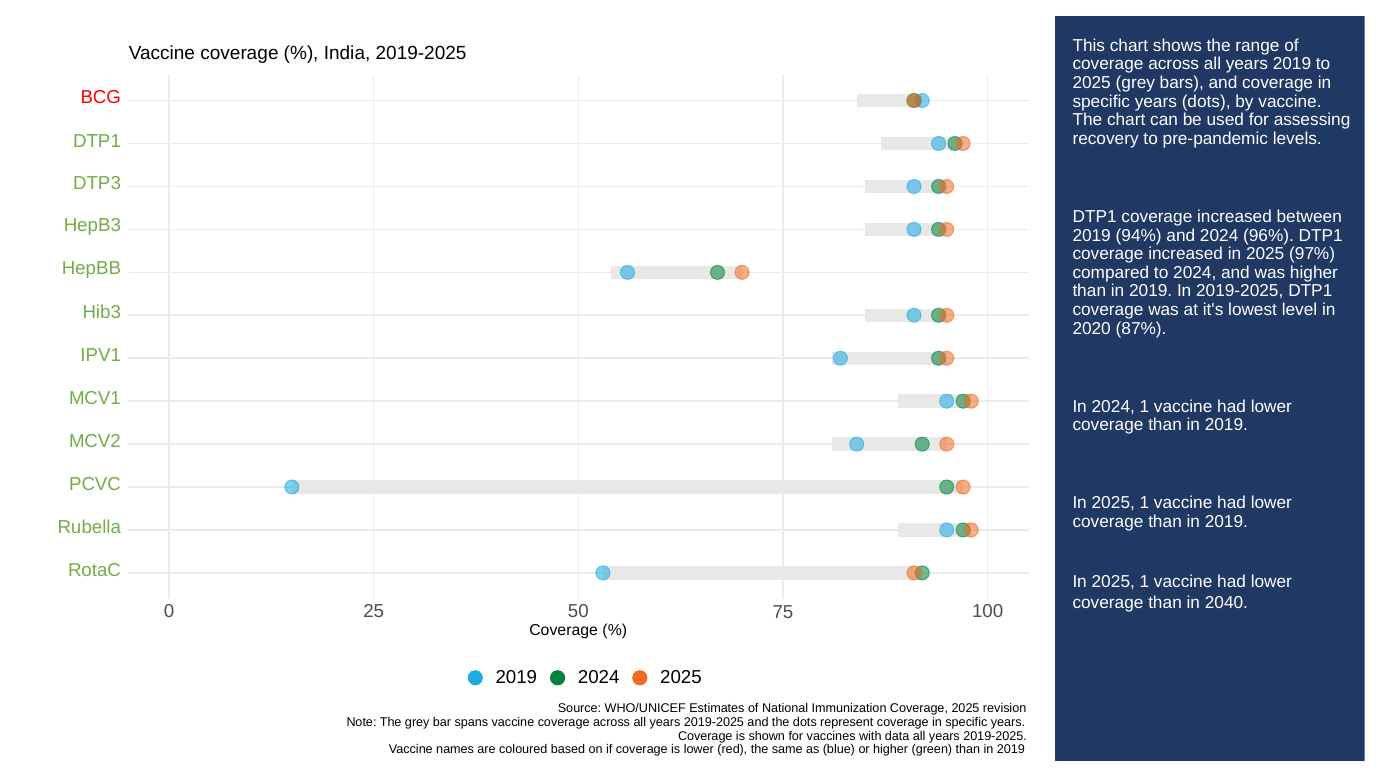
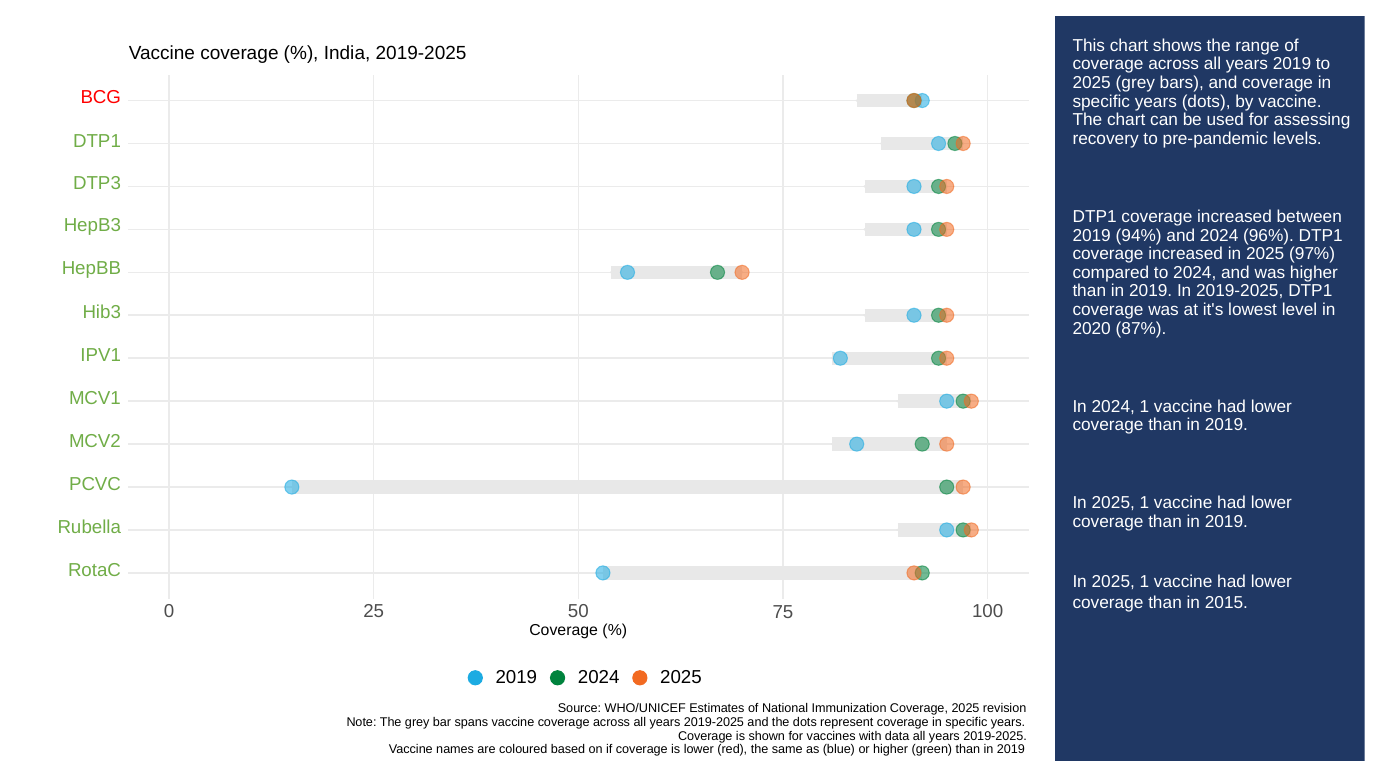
2040: 2040 -> 2015 (1226, 603)
